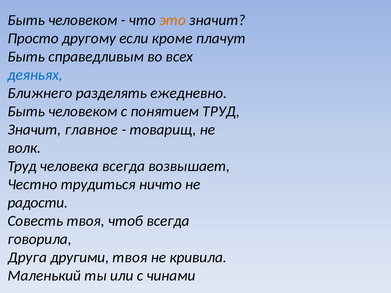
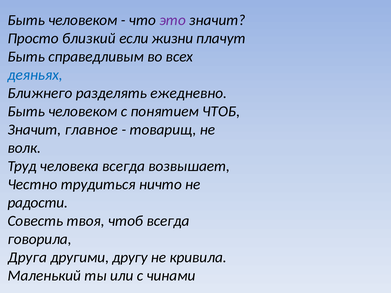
это colour: orange -> purple (173, 20)
другому: другому -> близкий (89, 38)
кроме: кроме -> жизни (172, 38)
понятием ТРУД: ТРУД -> ЧТОБ (221, 111)
другими твоя: твоя -> другу (130, 258)
